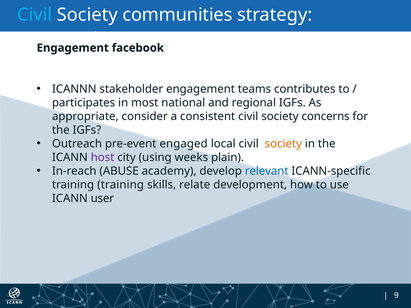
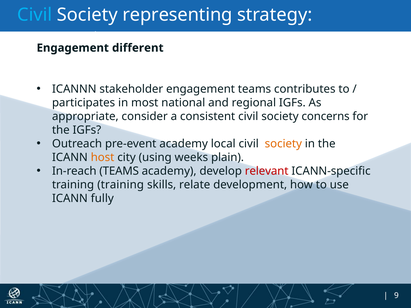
communities: communities -> representing (177, 15)
facebook: facebook -> different (138, 48)
pre-event engaged: engaged -> academy (184, 144)
host colour: purple -> orange (103, 158)
In-reach ABUSE: ABUSE -> TEAMS (119, 171)
relevant colour: blue -> red (267, 171)
user: user -> fully (102, 199)
